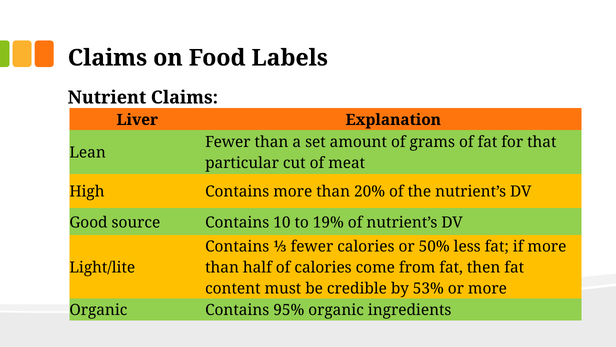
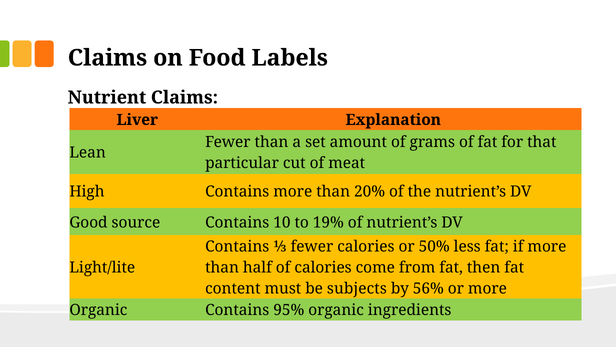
credible: credible -> subjects (357, 288)
53%: 53% -> 56% (428, 288)
